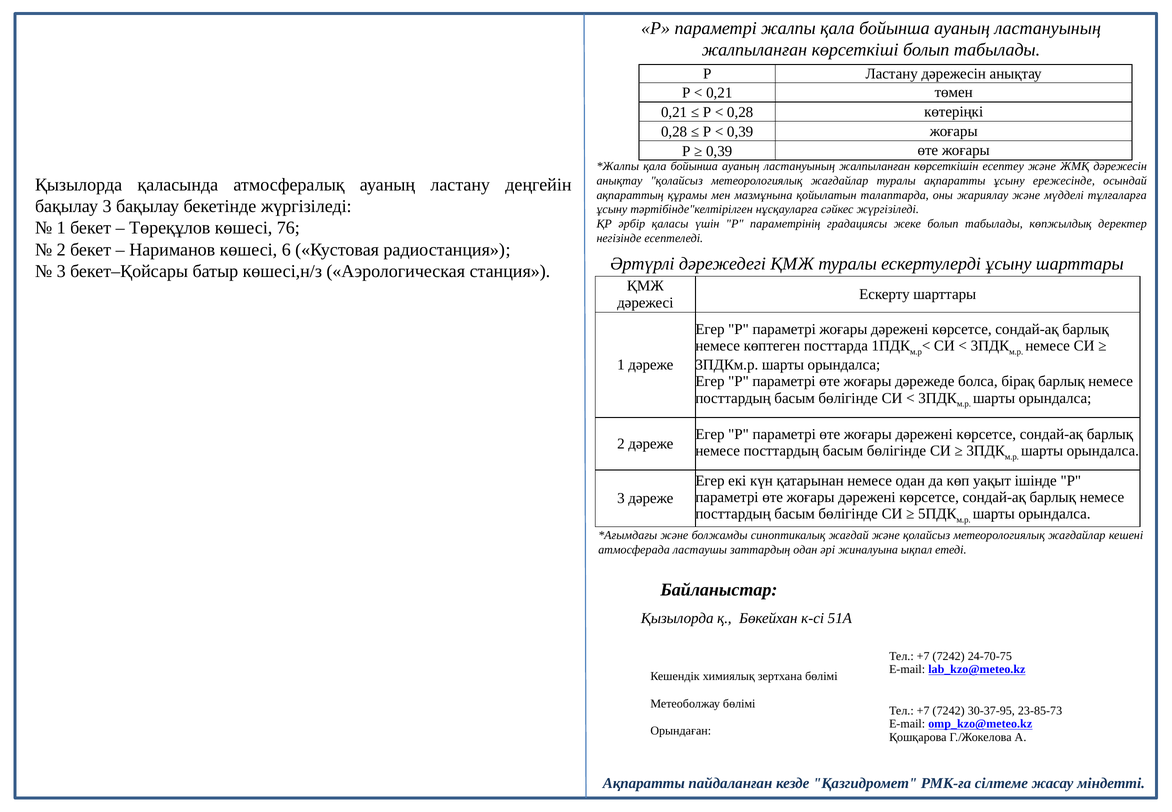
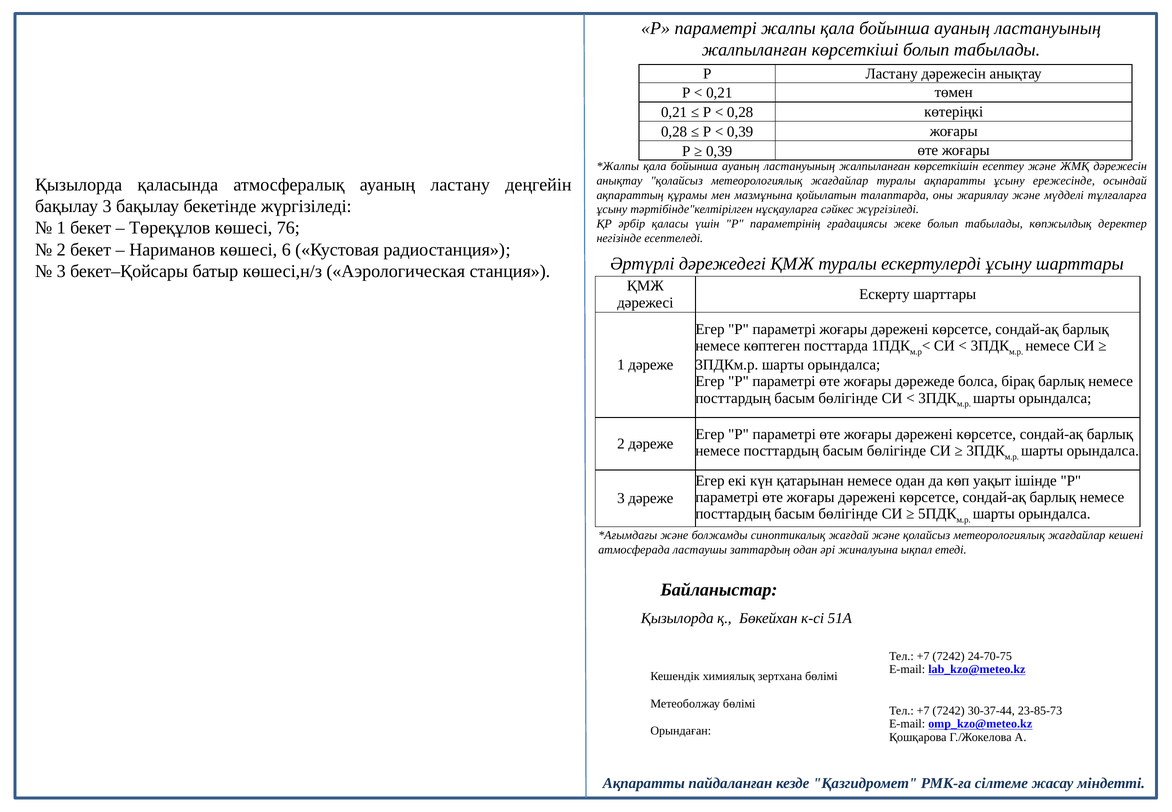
30-37-95: 30-37-95 -> 30-37-44 (991, 710)
